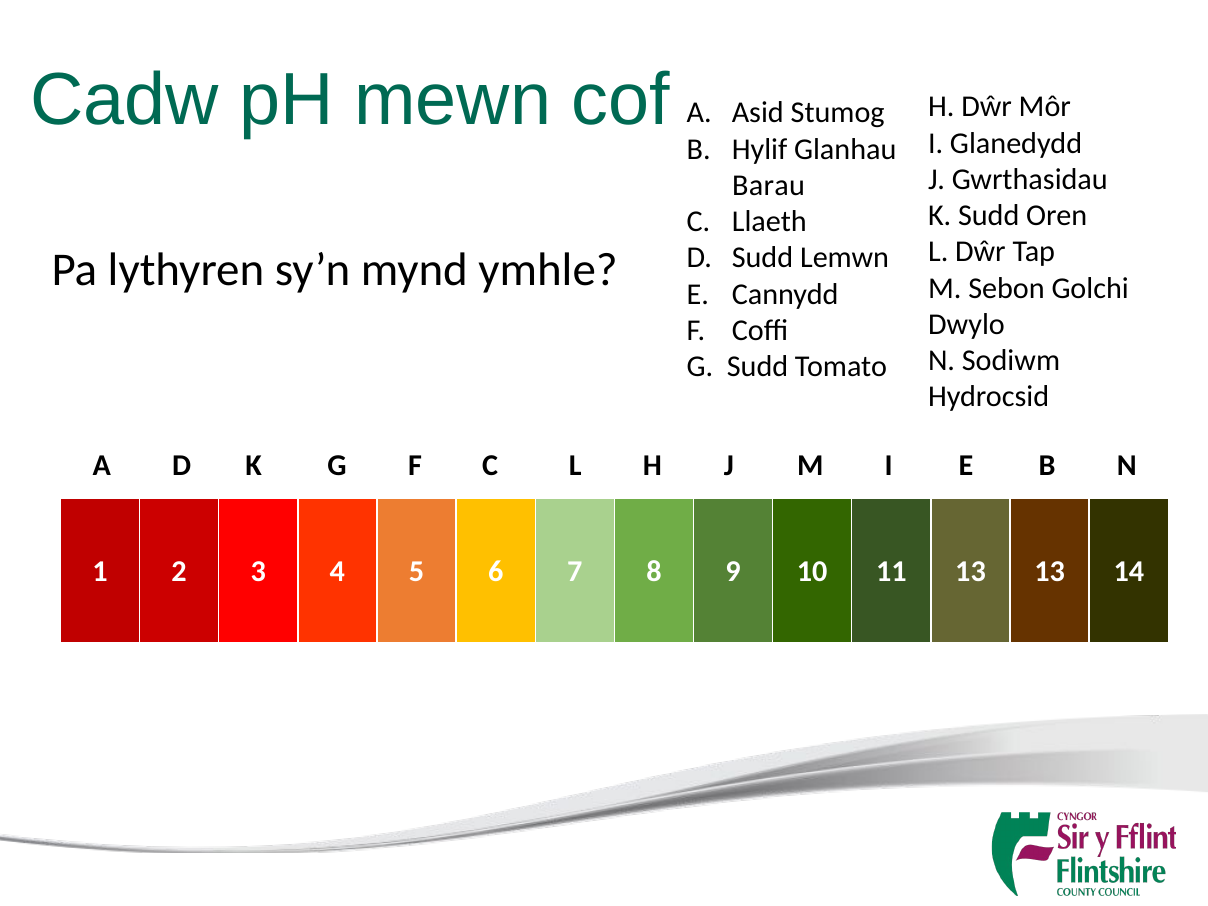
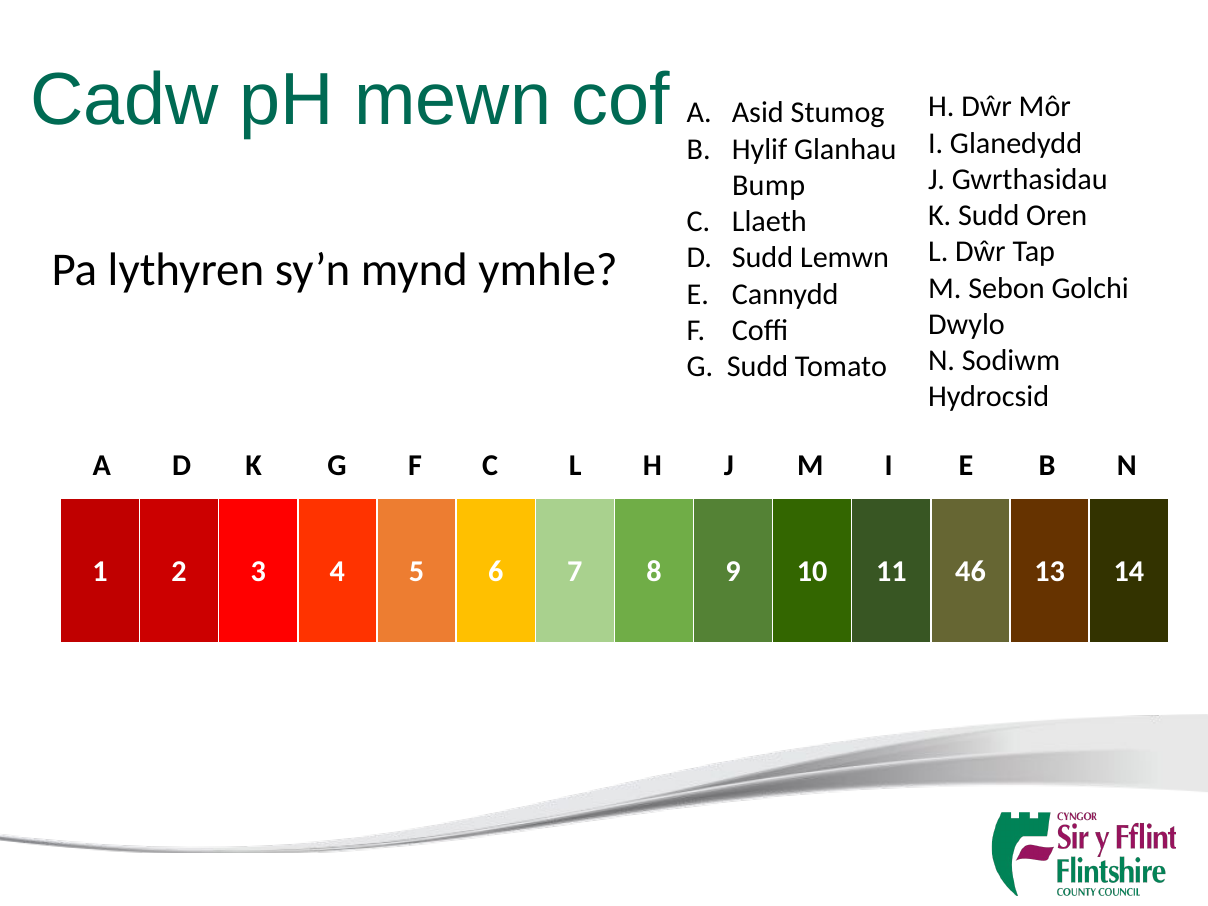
Barau: Barau -> Bump (769, 185)
11 13: 13 -> 46 (971, 571)
